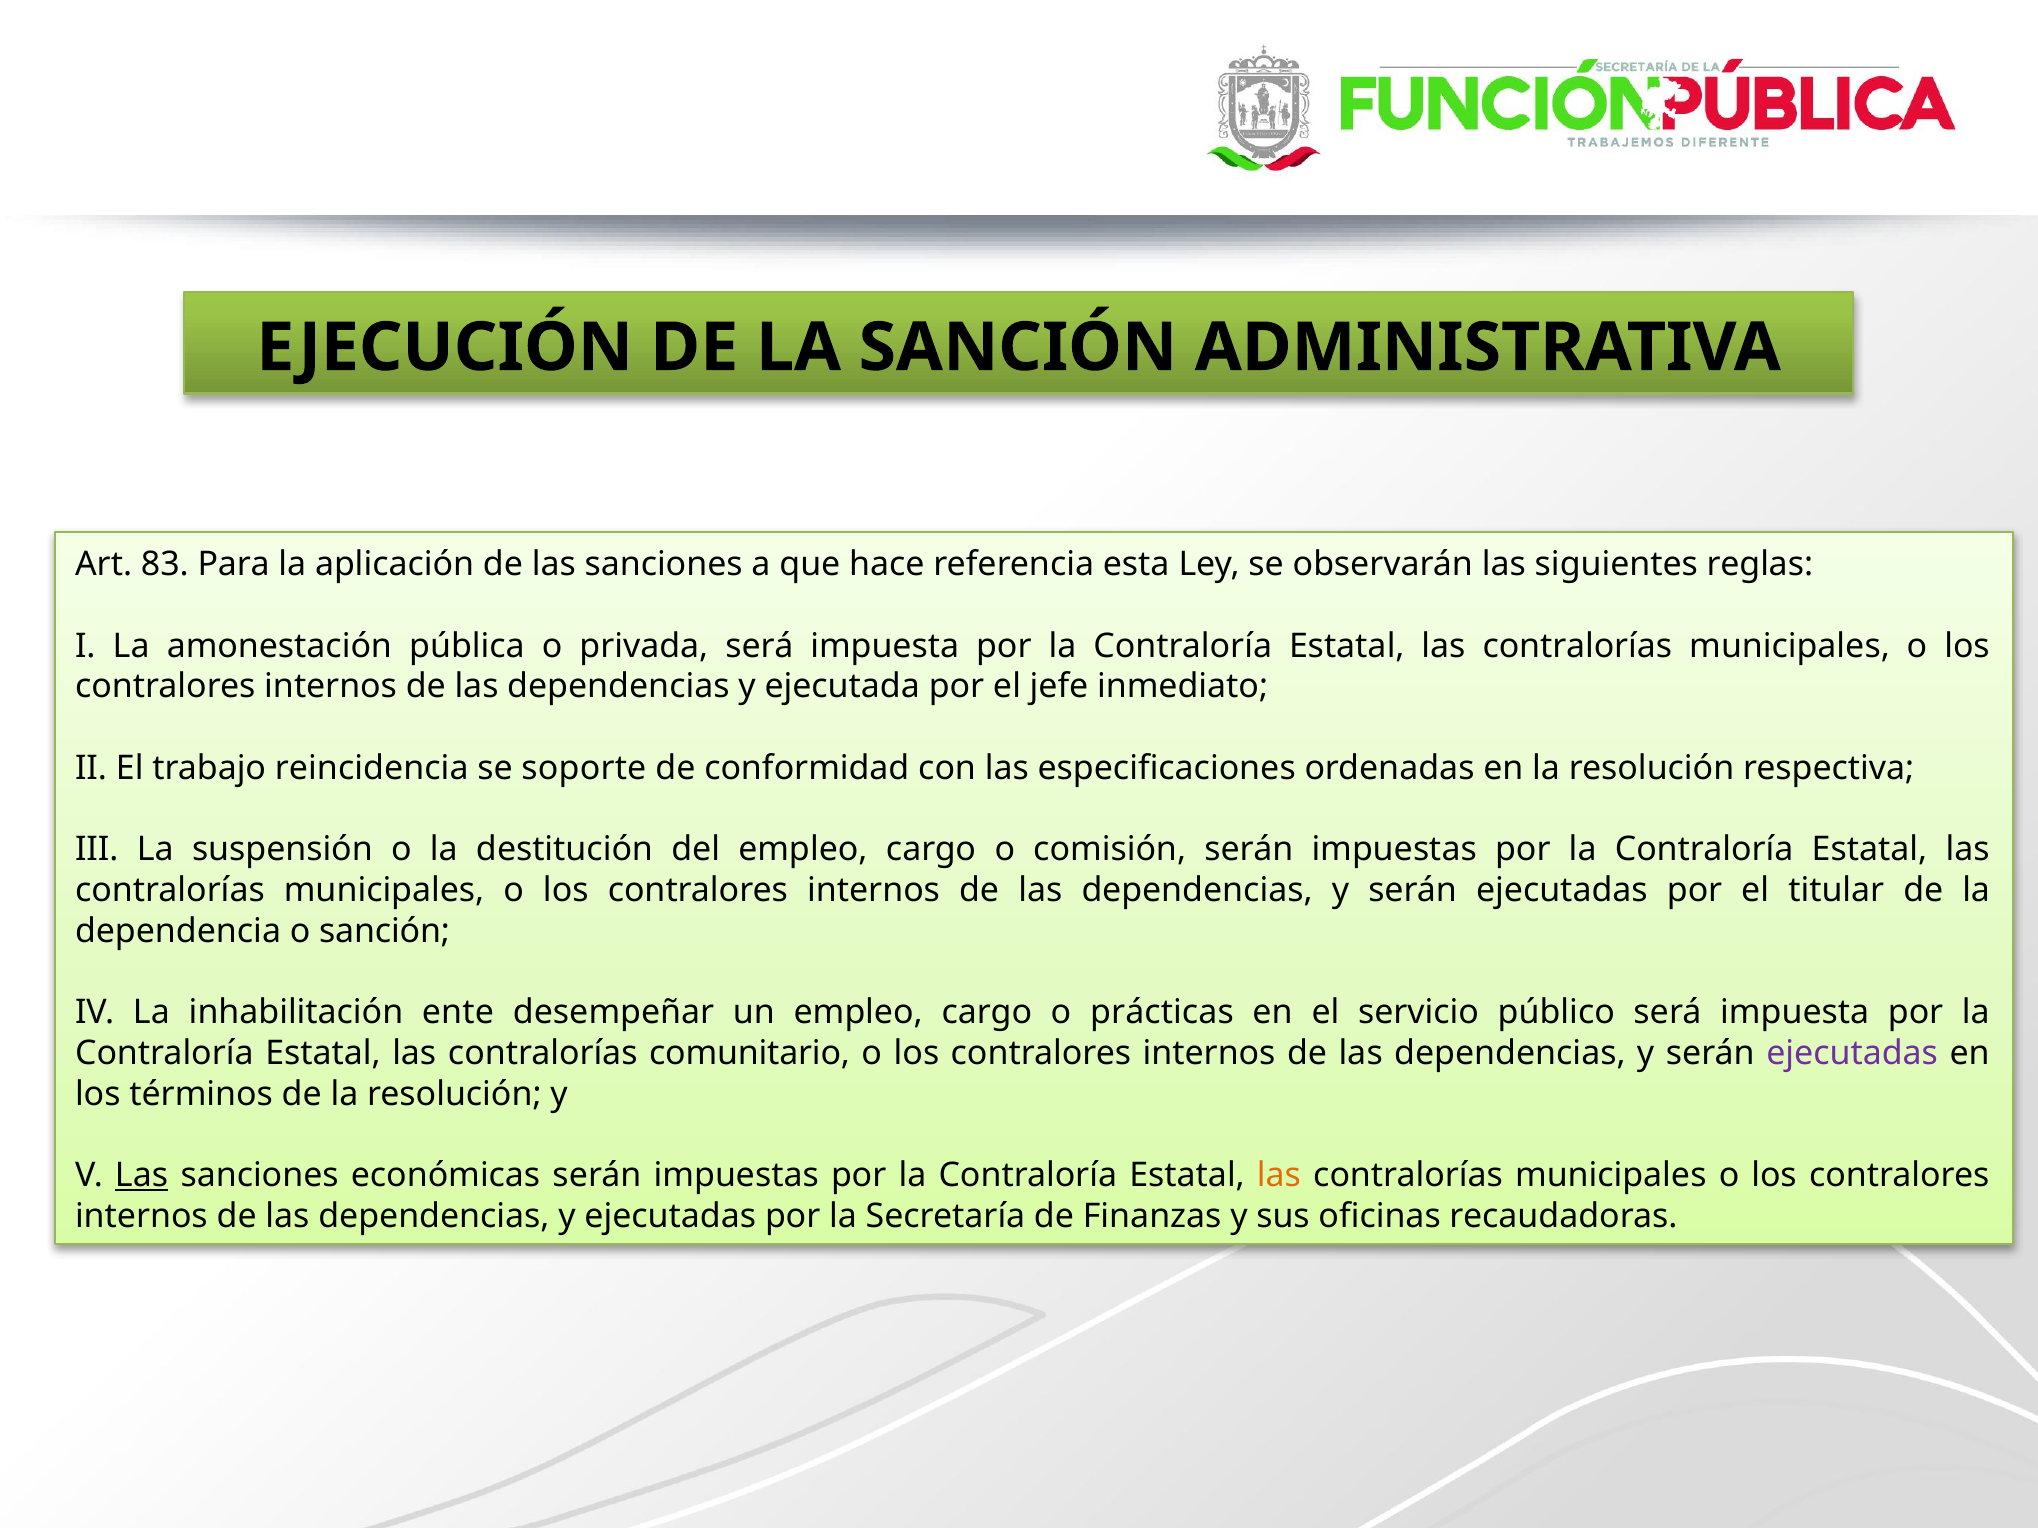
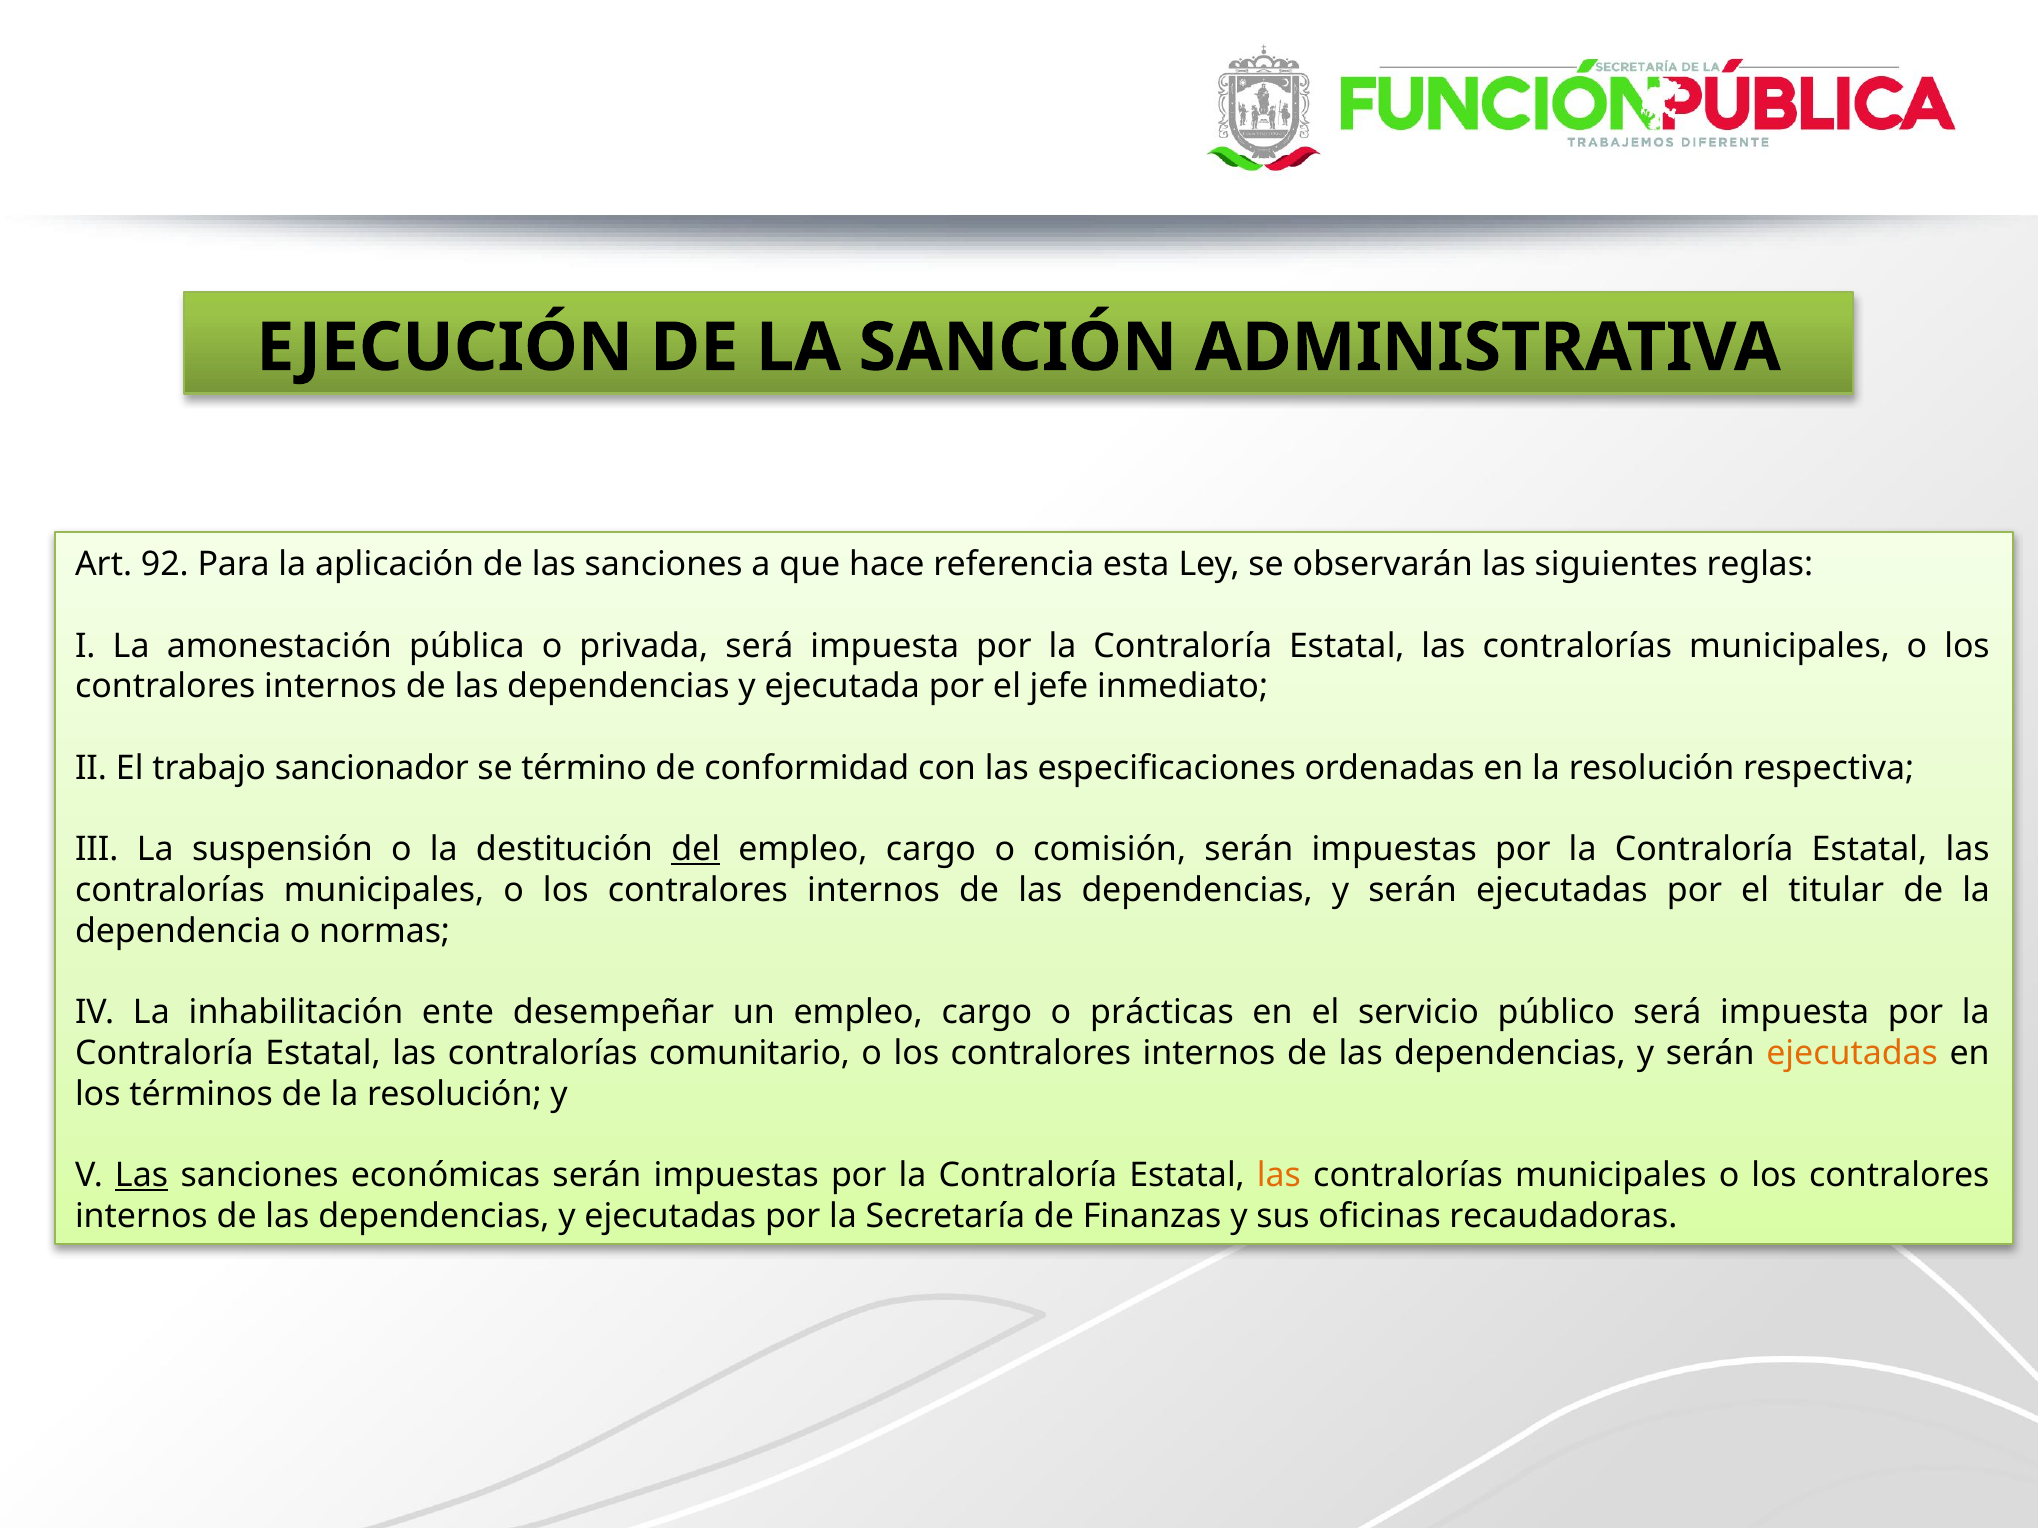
83: 83 -> 92 (165, 565)
reincidencia: reincidencia -> sancionador (372, 768)
soporte: soporte -> término (584, 768)
del underline: none -> present (696, 850)
o sanción: sanción -> normas (385, 931)
ejecutadas colour: purple -> orange (1852, 1054)
